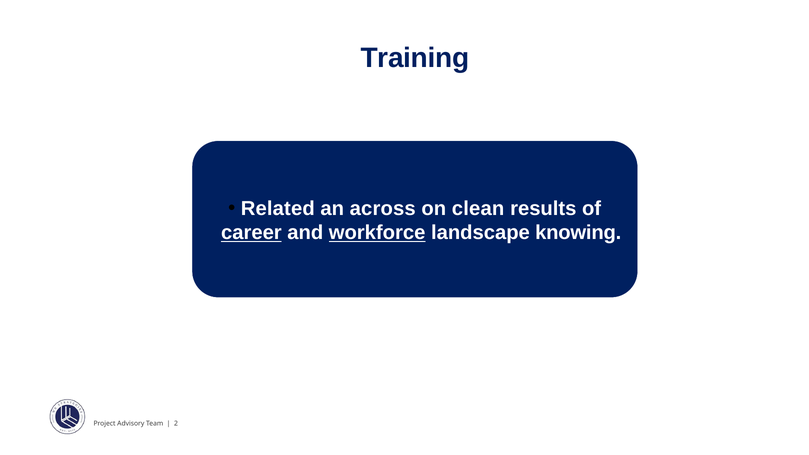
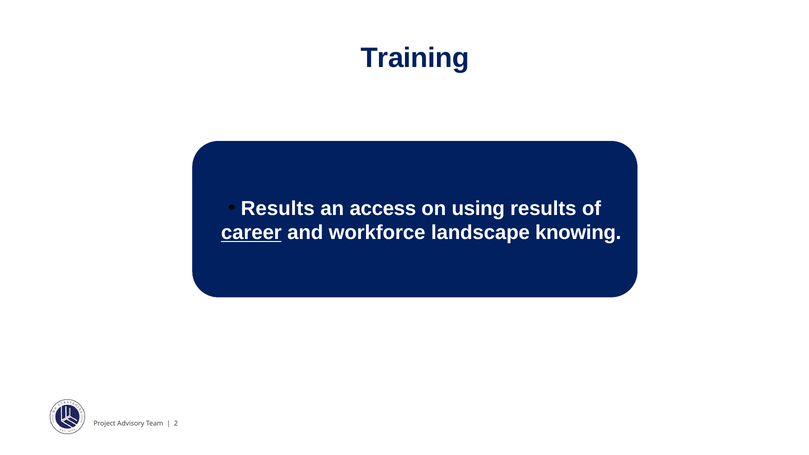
Related: Related -> Results (278, 208)
across: across -> access (383, 208)
clean: clean -> using (478, 208)
workforce underline: present -> none (377, 233)
